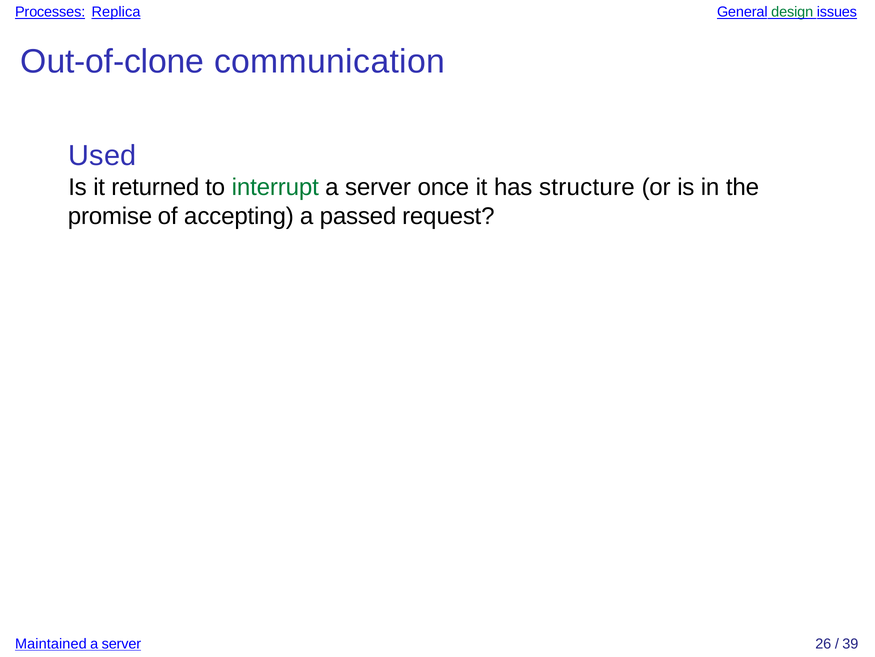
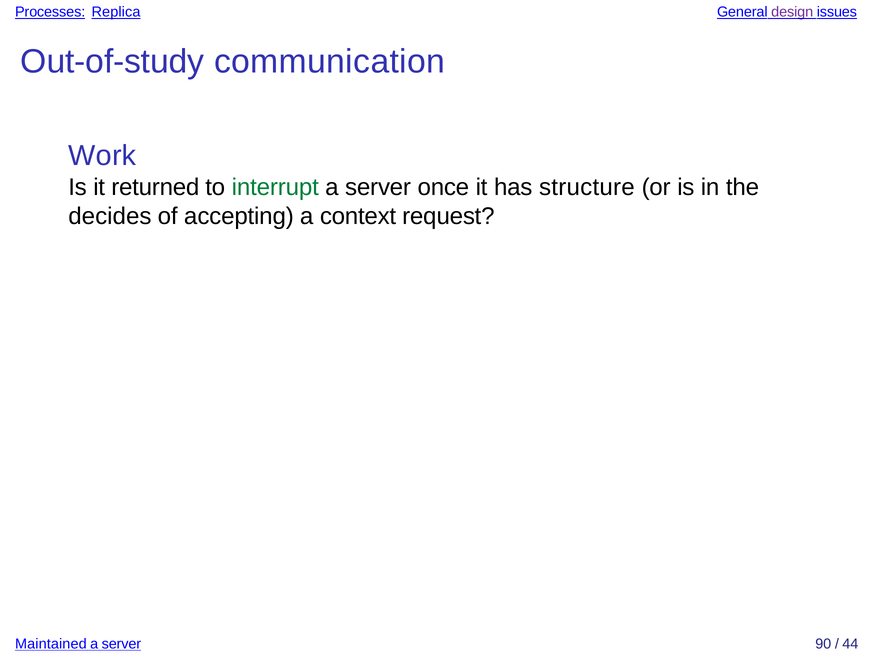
design colour: green -> purple (792, 12)
Out-of-clone: Out-of-clone -> Out-of-study (112, 62)
Used: Used -> Work (102, 156)
promise: promise -> decides (110, 216)
passed: passed -> context (358, 216)
26: 26 -> 90 (823, 644)
39: 39 -> 44 (850, 644)
